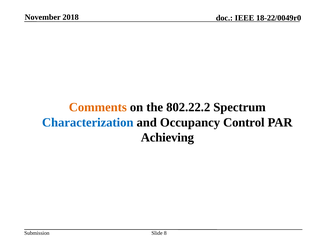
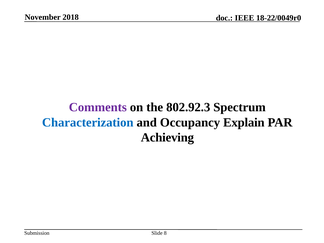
Comments colour: orange -> purple (98, 107)
802.22.2: 802.22.2 -> 802.92.3 (188, 107)
Control: Control -> Explain (244, 122)
